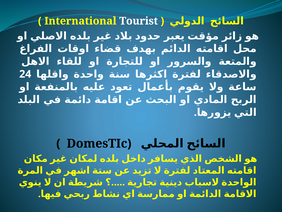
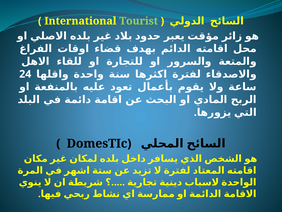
Tourist colour: white -> light green (139, 21)
